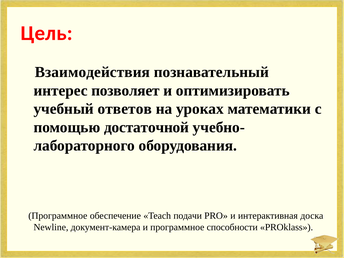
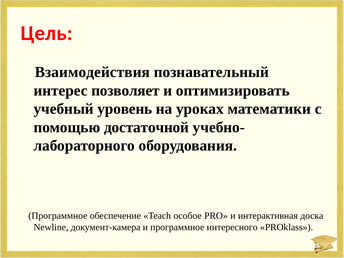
ответов: ответов -> уровень (125, 109)
подачи: подачи -> особое (188, 216)
способности: способности -> интересного (232, 227)
